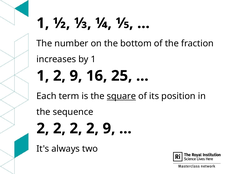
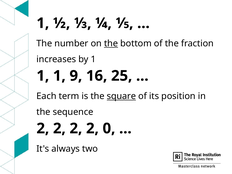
the underline: none -> present (111, 44)
1 2: 2 -> 1 (59, 76)
2 2 9: 9 -> 0 (109, 128)
